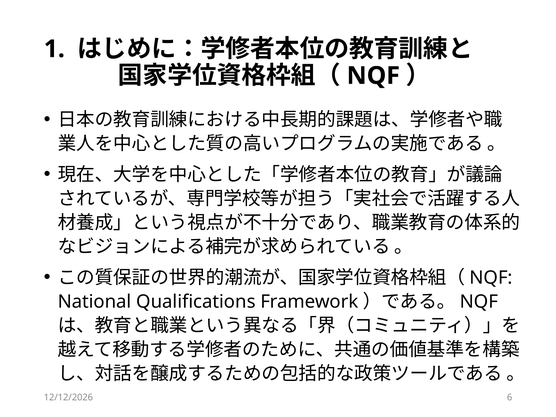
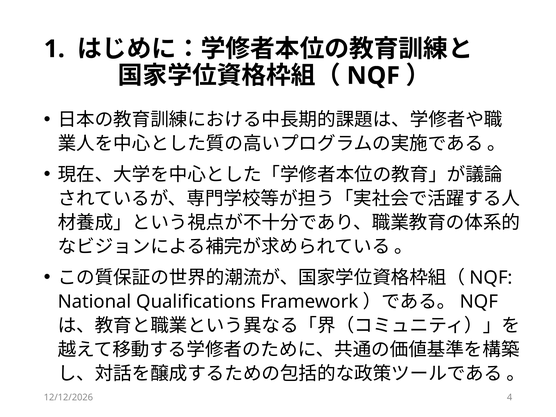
6: 6 -> 4 (510, 397)
